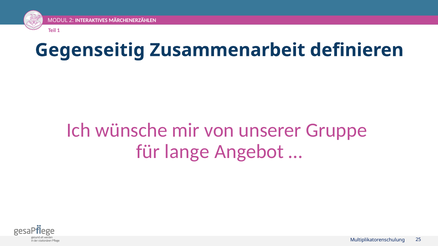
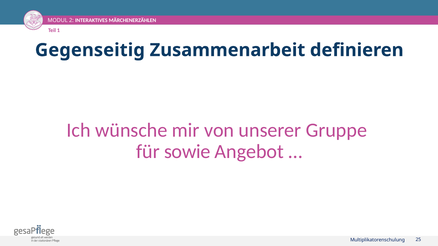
lange: lange -> sowie (187, 152)
